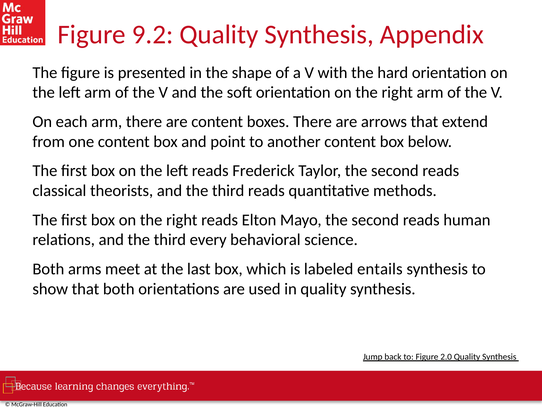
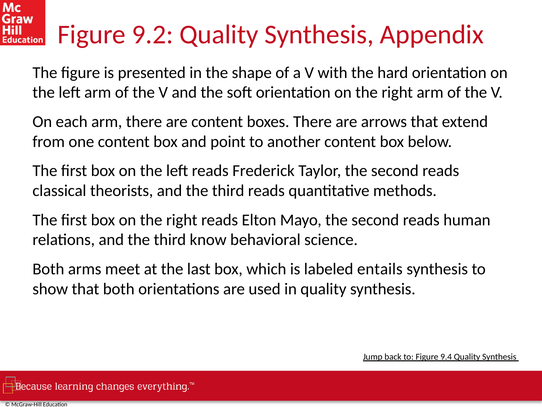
every: every -> know (208, 240)
2.0: 2.0 -> 9.4 (446, 356)
